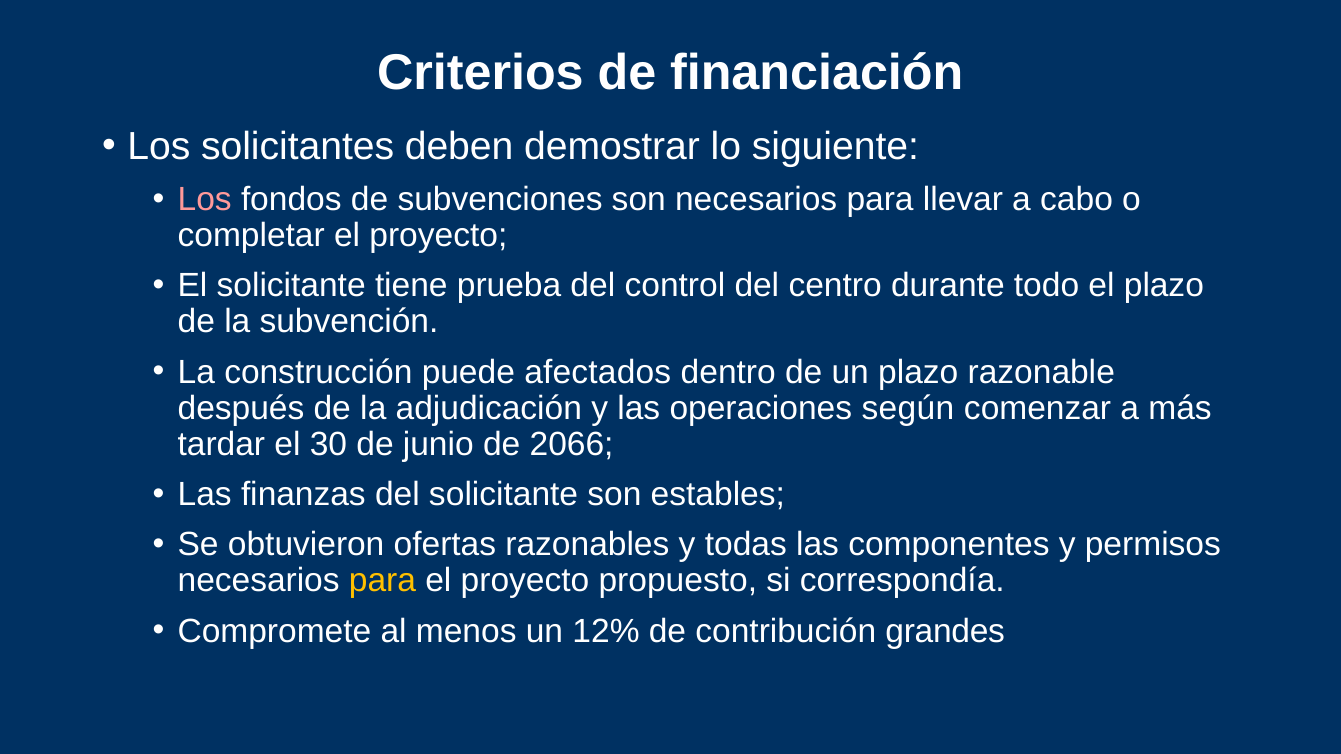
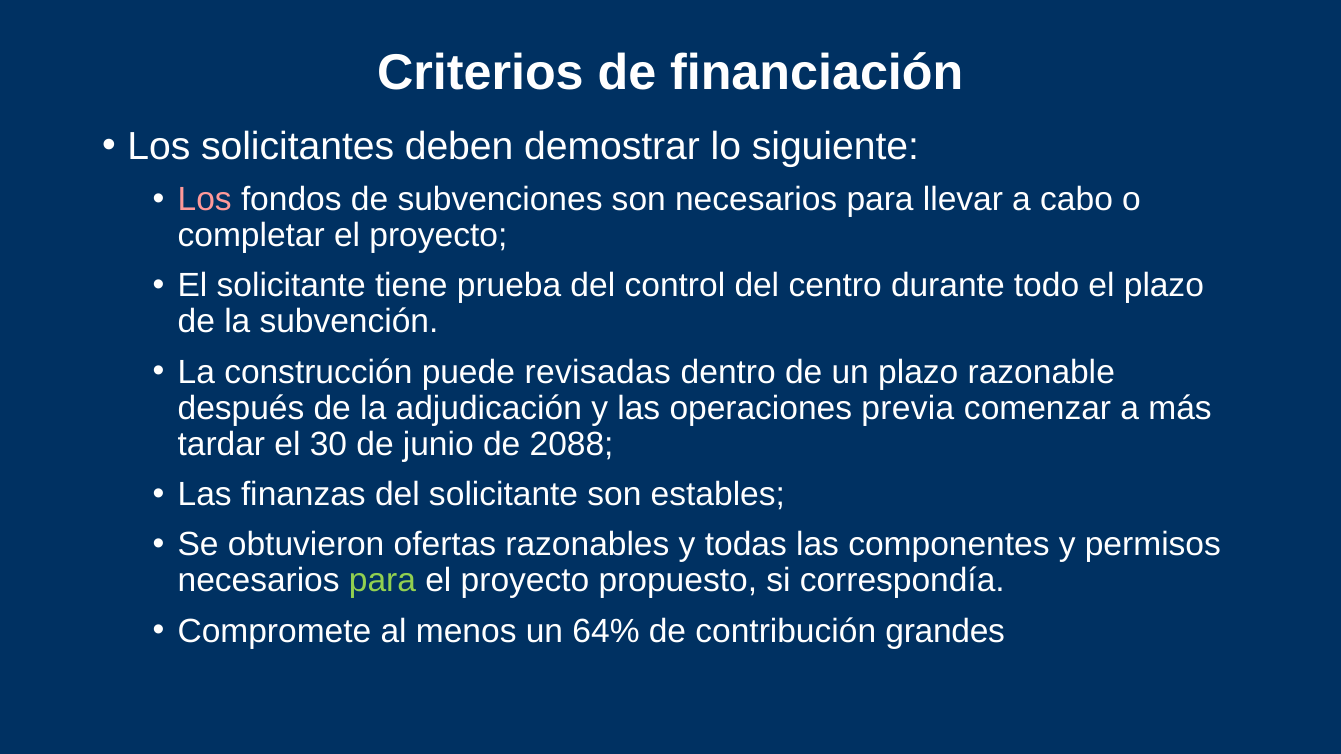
afectados: afectados -> revisadas (598, 372)
según: según -> previa (908, 408)
2066: 2066 -> 2088 (572, 445)
para colour: yellow -> light green (382, 581)
12%: 12% -> 64% (606, 631)
